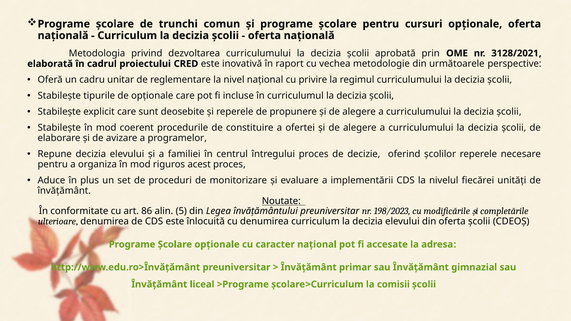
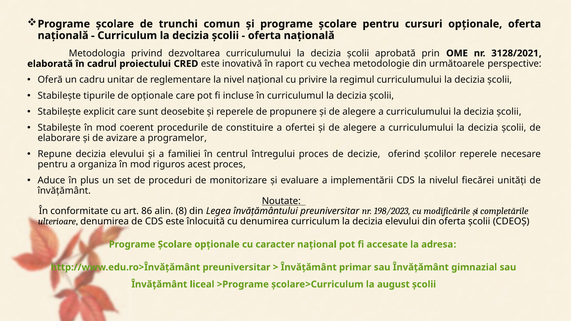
5: 5 -> 8 (181, 211)
comisii: comisii -> august (393, 284)
